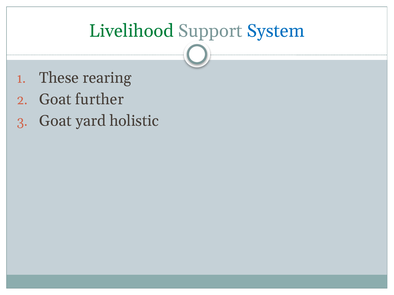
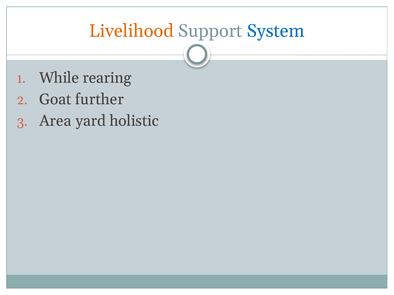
Livelihood colour: green -> orange (131, 31)
These: These -> While (59, 78)
Goat: Goat -> Area (55, 121)
